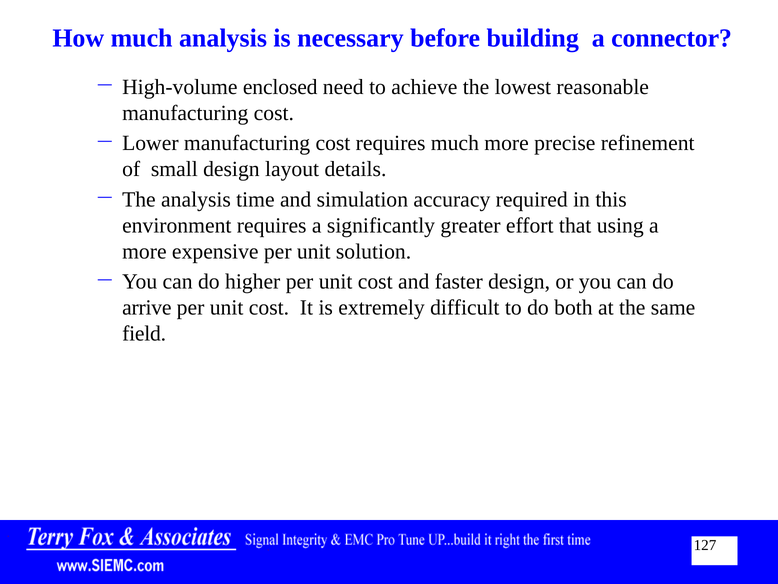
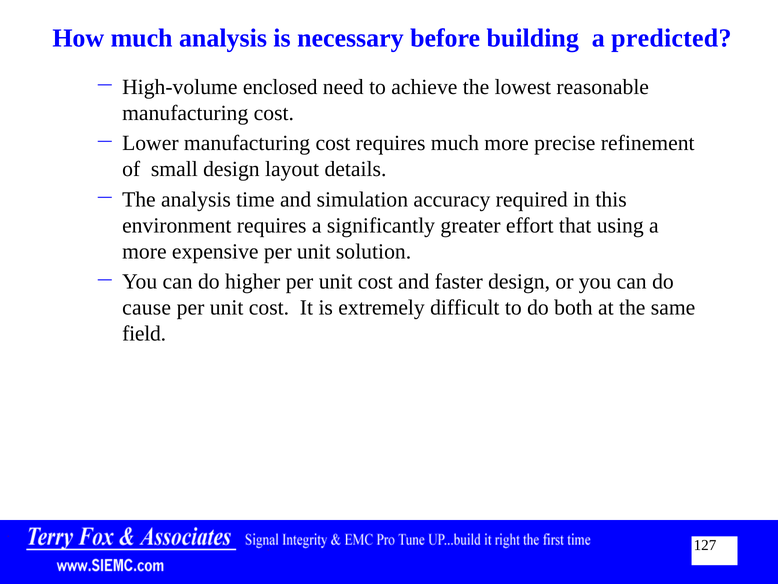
connector: connector -> predicted (671, 38)
arrive: arrive -> cause (147, 308)
